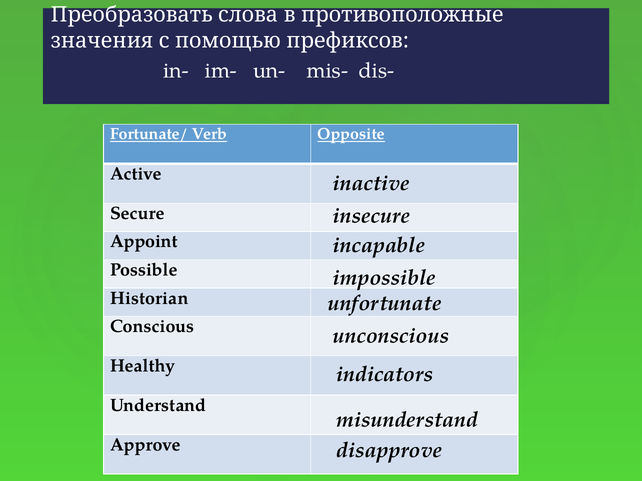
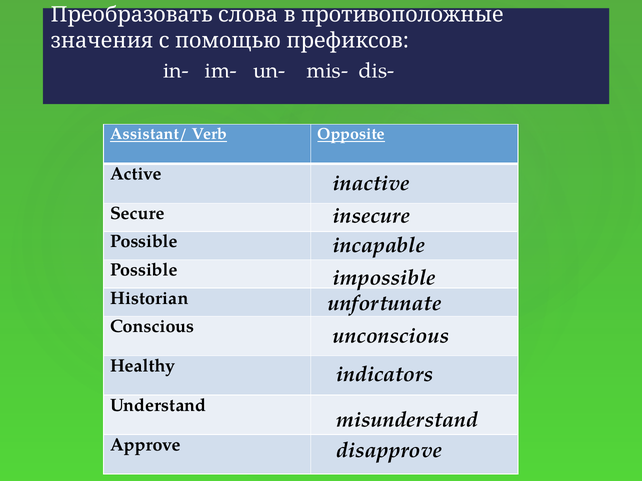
Fortunate/: Fortunate/ -> Assistant/ (149, 134)
Appoint: Appoint -> Possible (144, 242)
